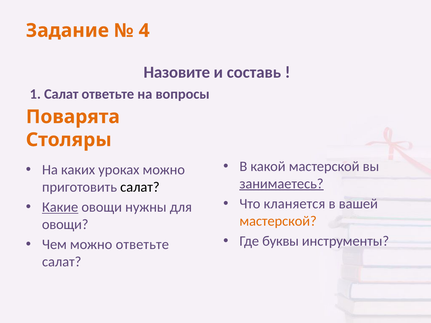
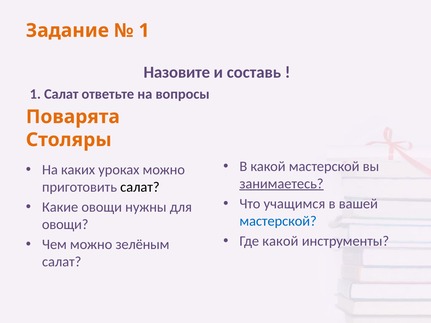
4: 4 -> 1 (144, 31)
кланяется: кланяется -> учащимся (294, 204)
Какие underline: present -> none (60, 207)
мастерской colour: orange -> blue (278, 221)
Где буквы: буквы -> какой (280, 241)
можно ответьте: ответьте -> зелёным (142, 245)
